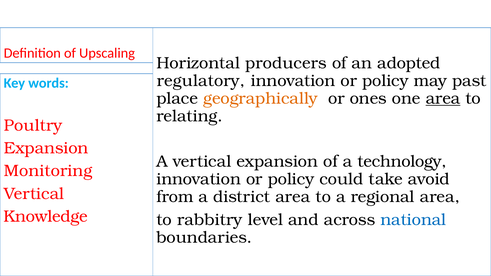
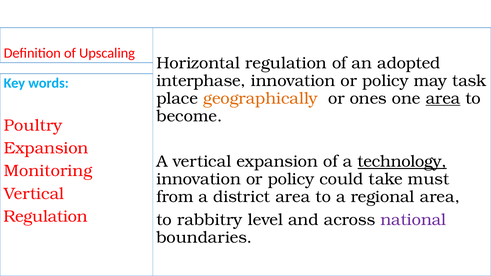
Horizontal producers: producers -> regulation (286, 63)
regulatory: regulatory -> interphase (201, 81)
past: past -> task (469, 81)
relating: relating -> become (189, 116)
technology underline: none -> present (402, 162)
avoid: avoid -> must (429, 179)
Knowledge: Knowledge -> Regulation (46, 217)
national colour: blue -> purple (413, 220)
